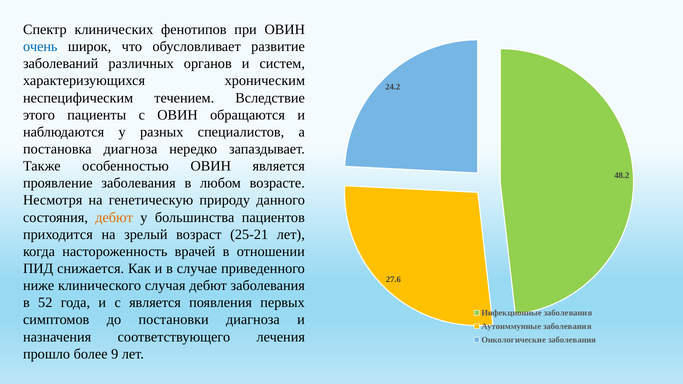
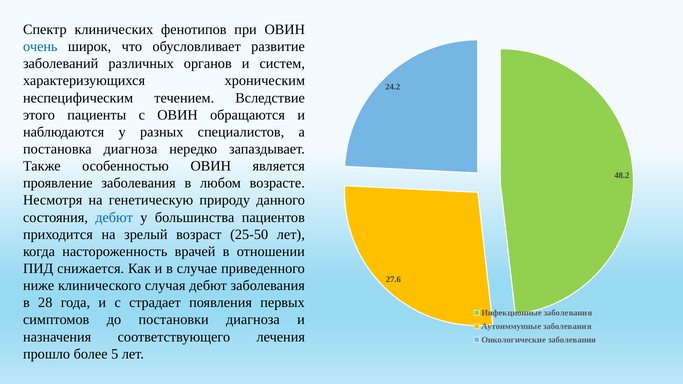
дебют colour: orange -> blue (114, 217)
25-21: 25-21 -> 25-50 (249, 235)
52: 52 -> 28 (45, 303)
с является: является -> страдает (155, 303)
9: 9 -> 5 (115, 354)
